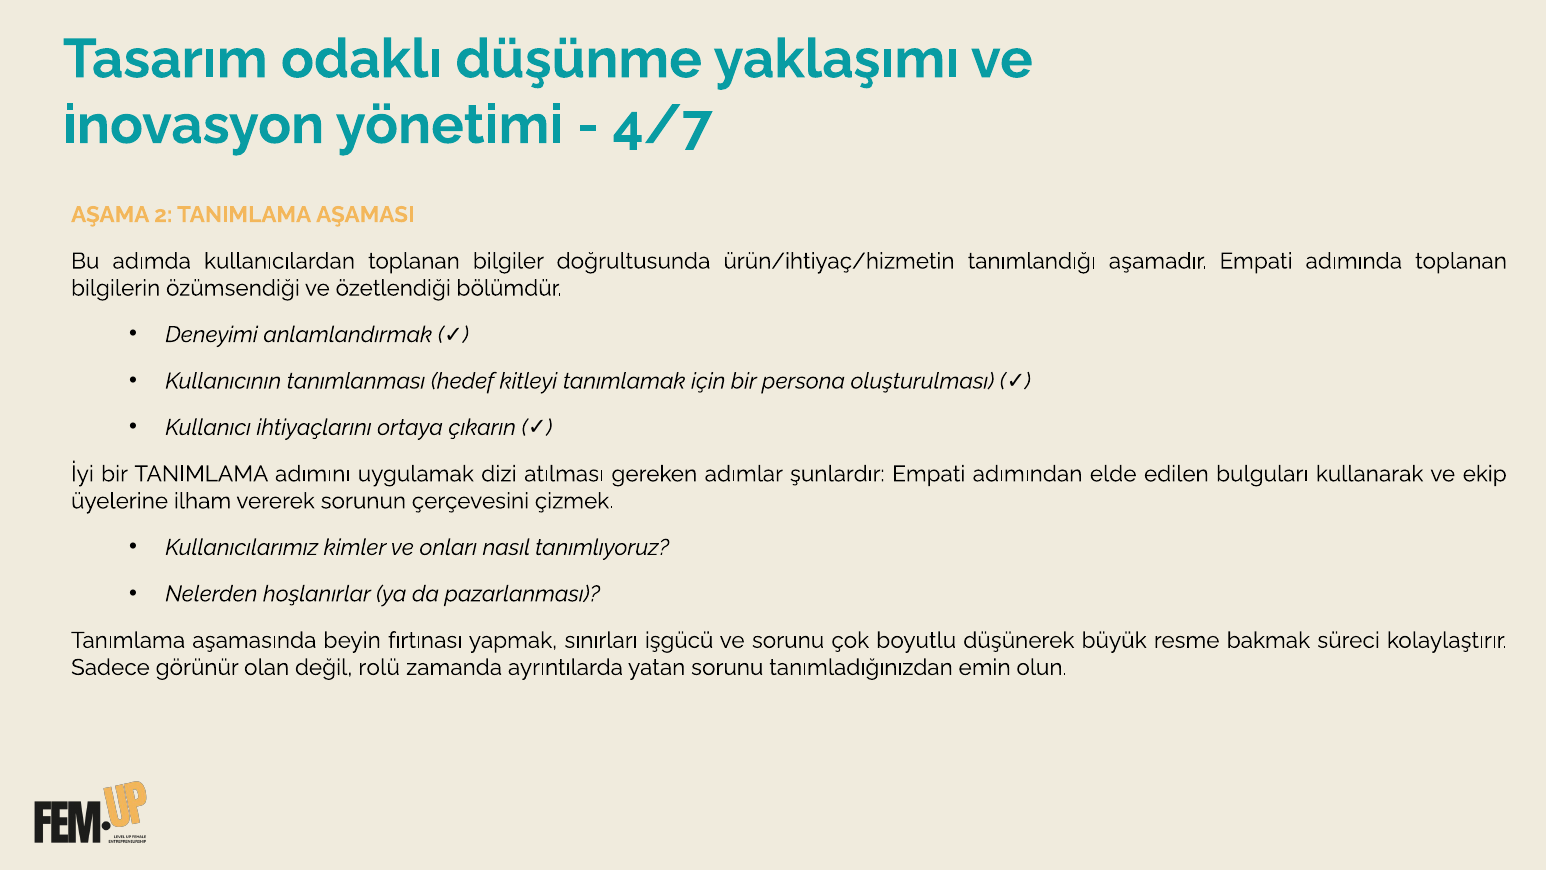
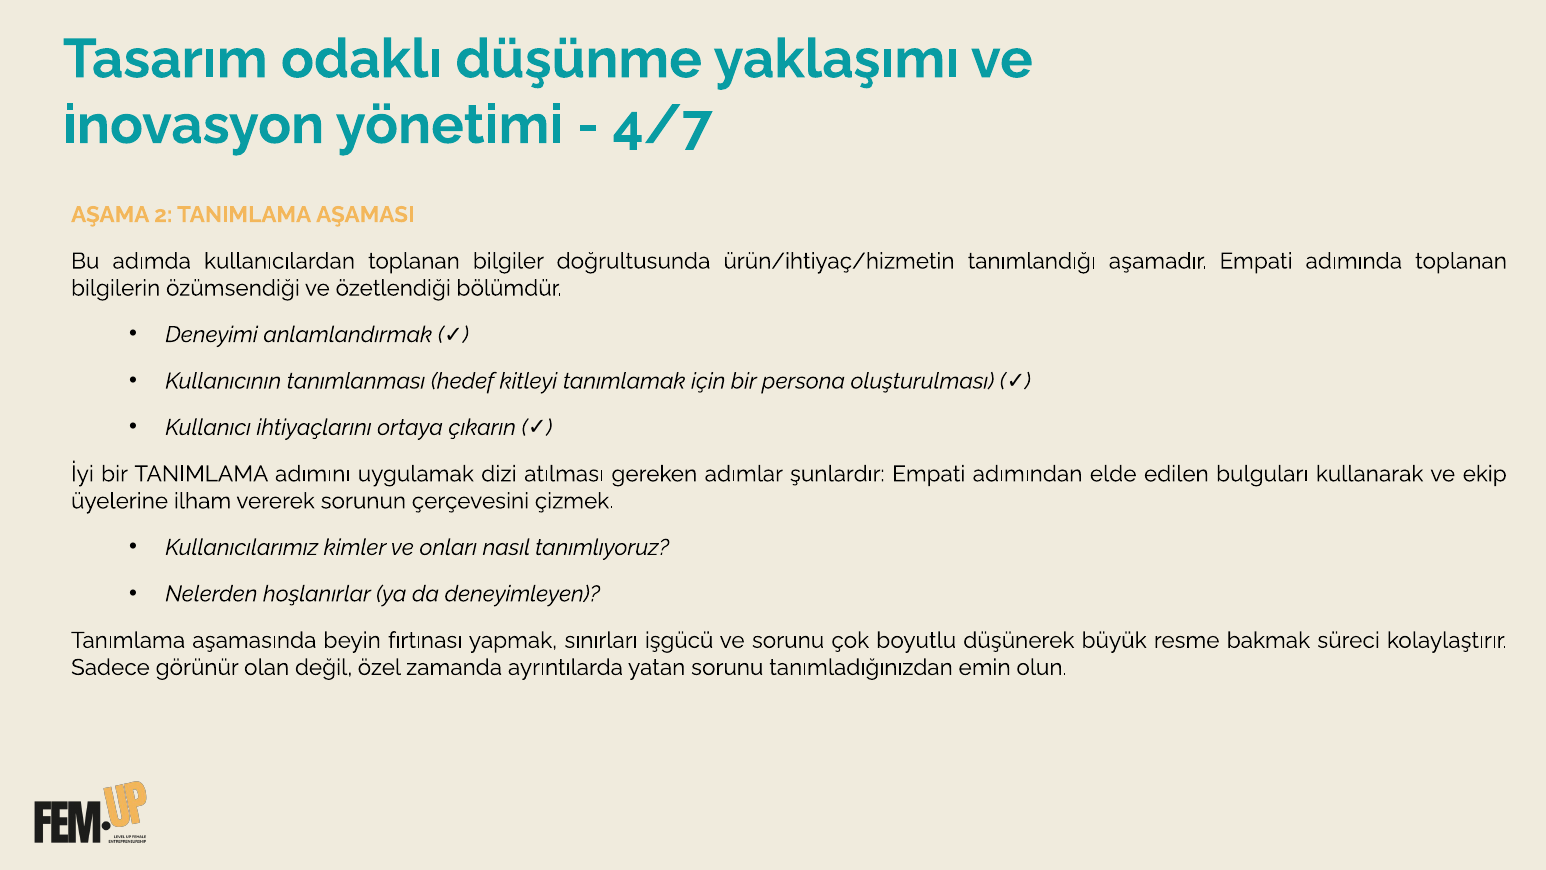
pazarlanması: pazarlanması -> deneyimleyen (522, 594)
rolü: rolü -> özel (379, 667)
